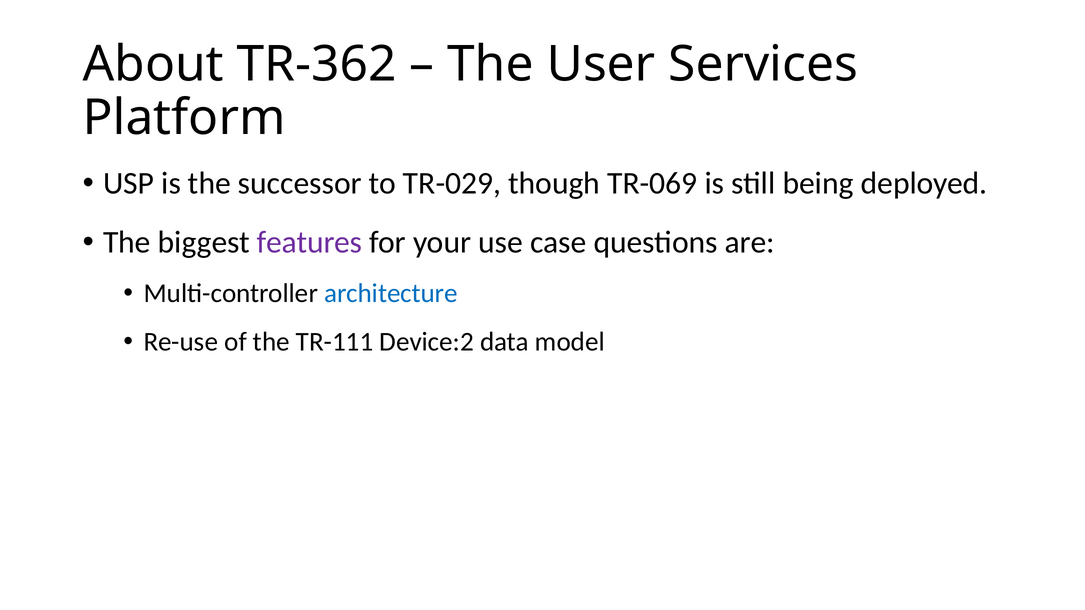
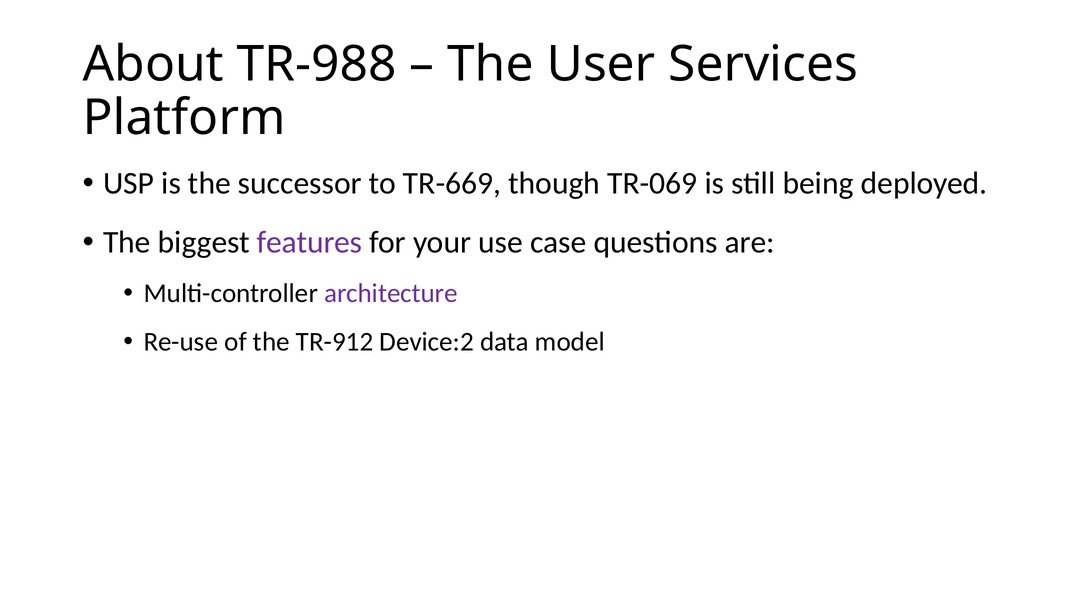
TR-362: TR-362 -> TR-988 (317, 64)
TR-029: TR-029 -> TR-669 (452, 183)
architecture colour: blue -> purple (391, 293)
TR-111: TR-111 -> TR-912 (335, 342)
